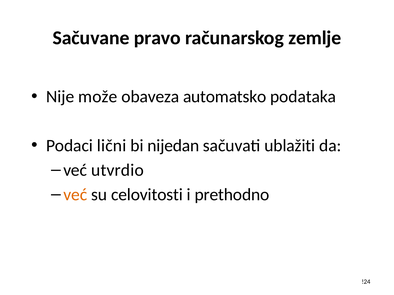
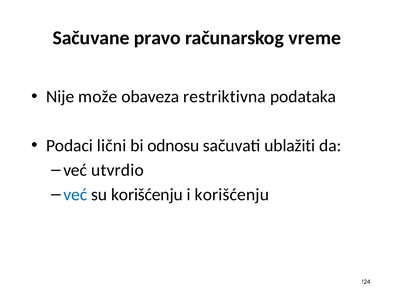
zemlje: zemlje -> vreme (315, 38)
automatsko: automatsko -> restriktivna (224, 97)
nijedan: nijedan -> odnosu (173, 146)
već colour: orange -> blue (75, 195)
su celovitosti: celovitosti -> korišćenju (147, 195)
i prethodno: prethodno -> korišćenju (232, 195)
